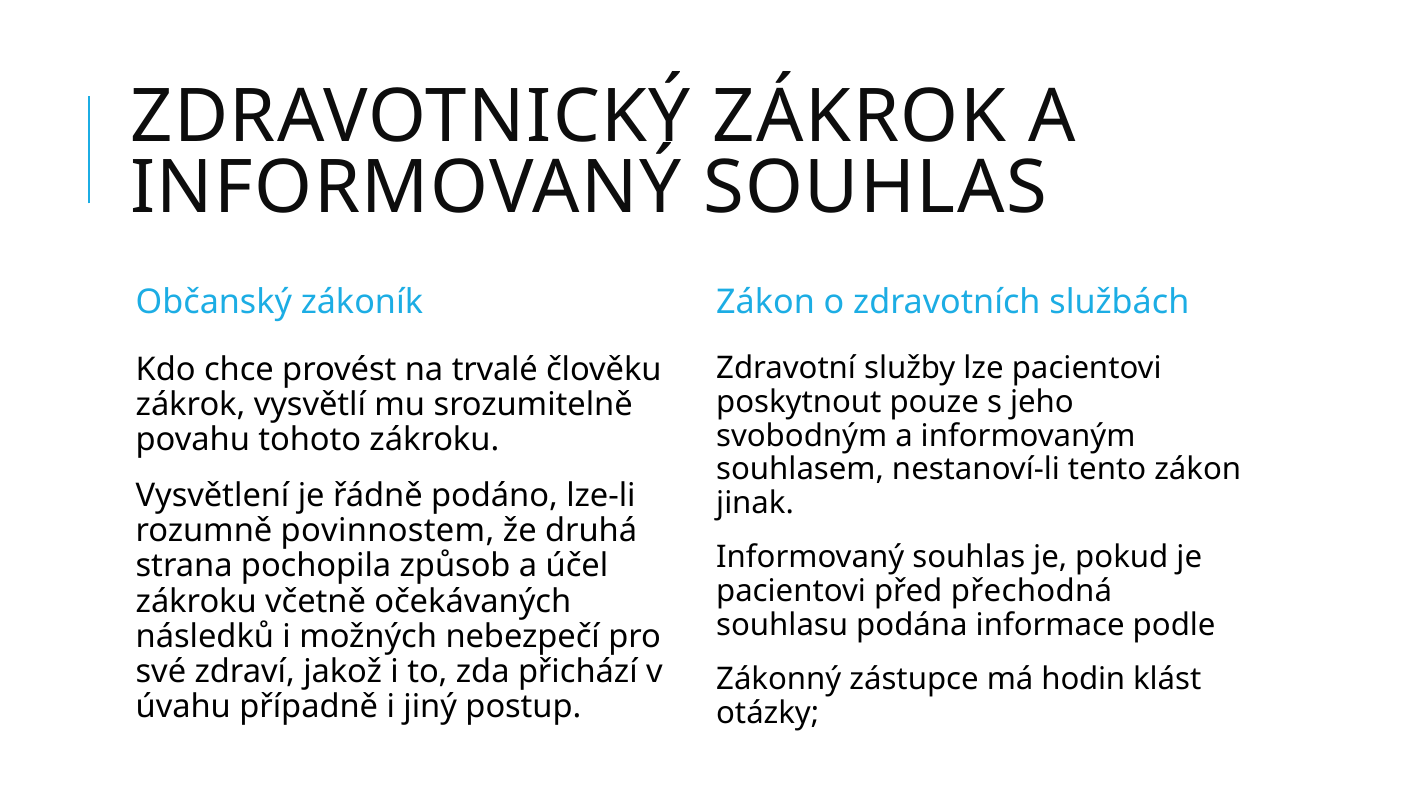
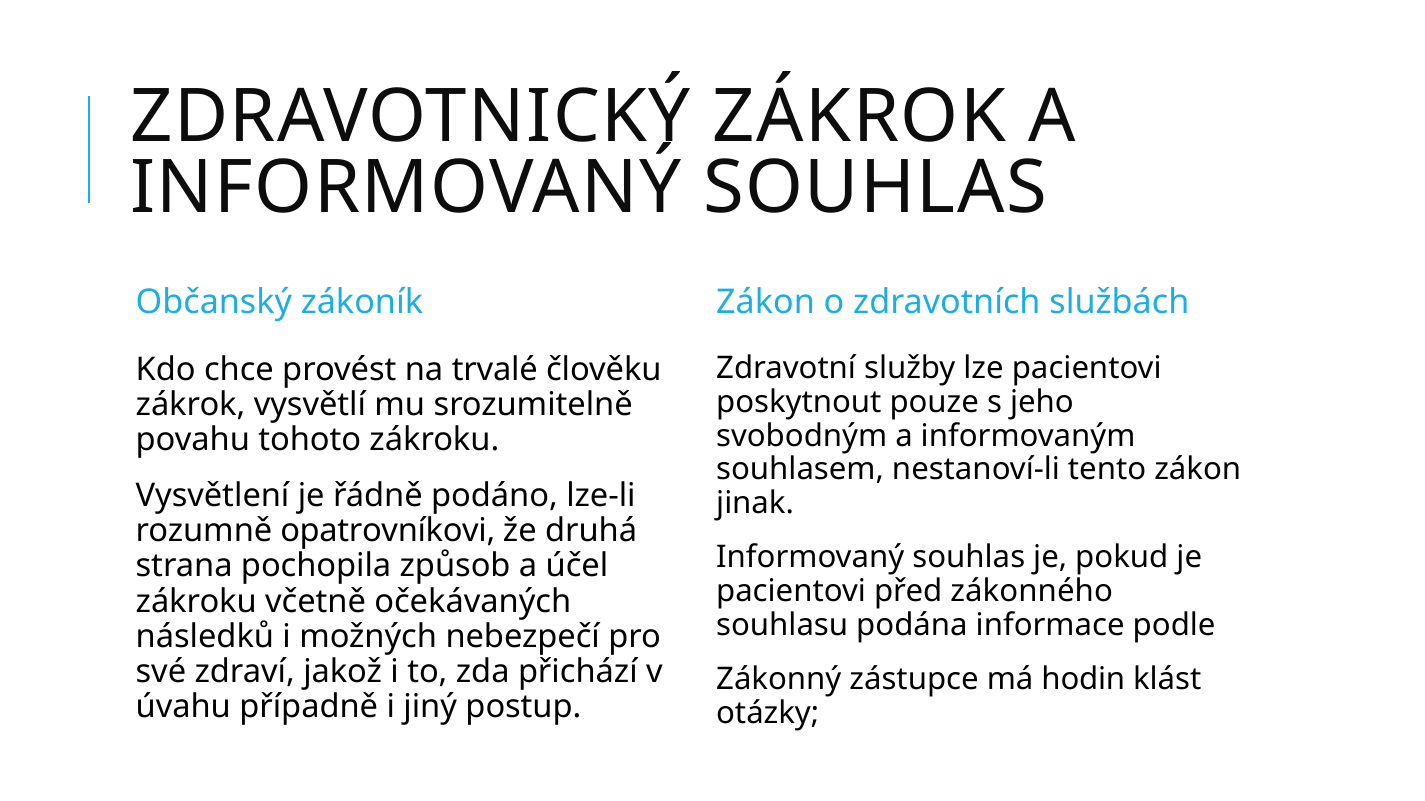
povinnostem: povinnostem -> opatrovníkovi (388, 531)
přechodná: přechodná -> zákonného (1032, 592)
